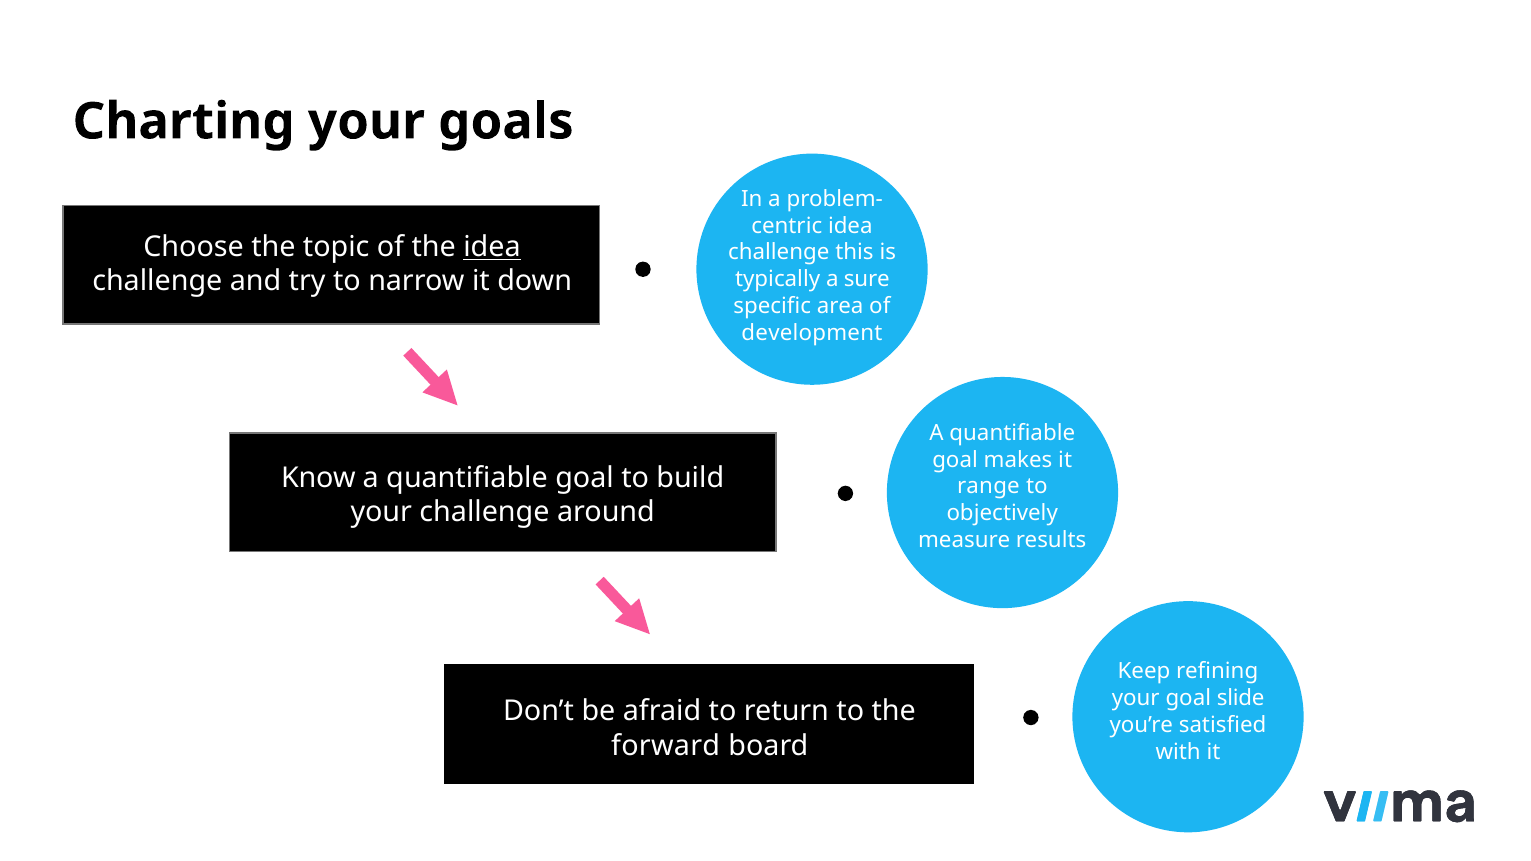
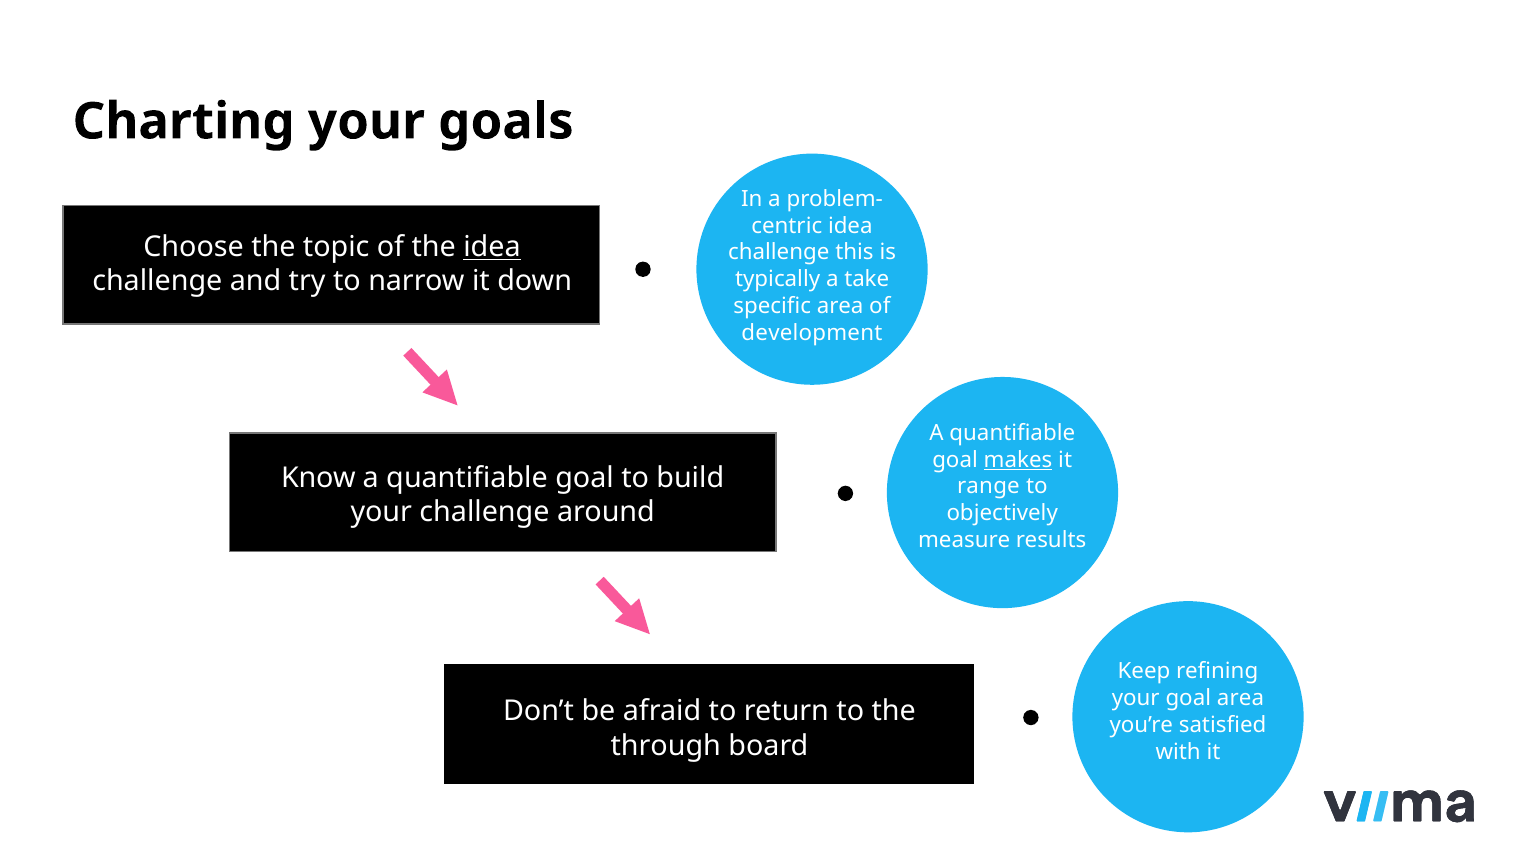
sure: sure -> take (867, 279)
makes underline: none -> present (1018, 460)
goal slide: slide -> area (1240, 698)
forward: forward -> through (666, 746)
